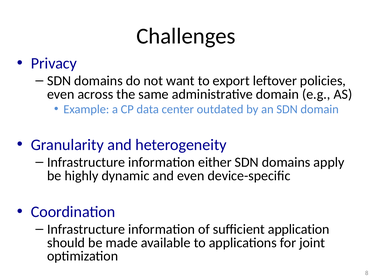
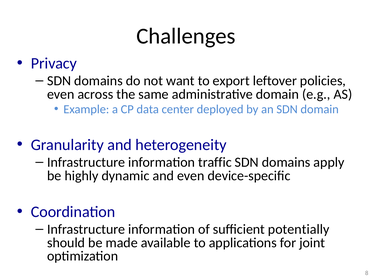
outdated: outdated -> deployed (220, 109)
either: either -> traffic (215, 162)
application: application -> potentially (299, 229)
